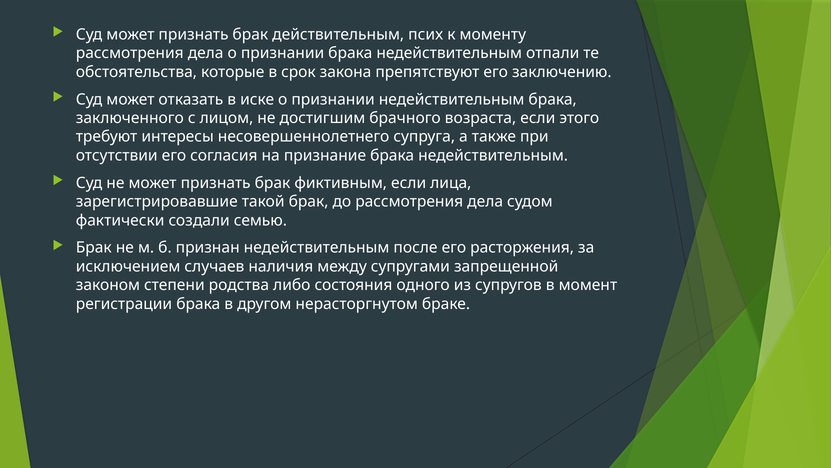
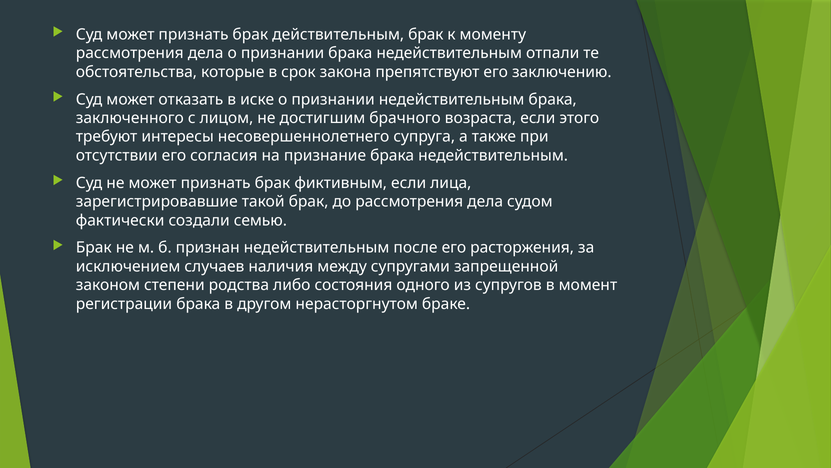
действительным псих: псих -> брак (426, 35)
